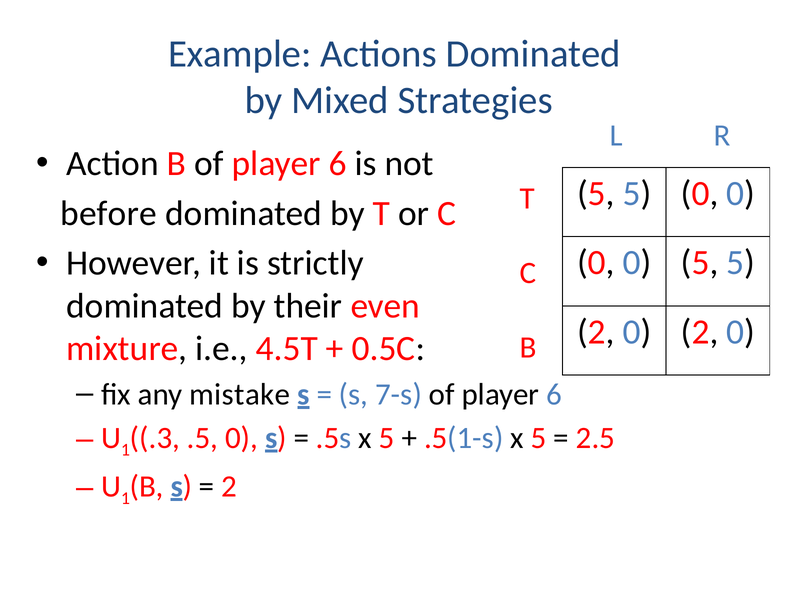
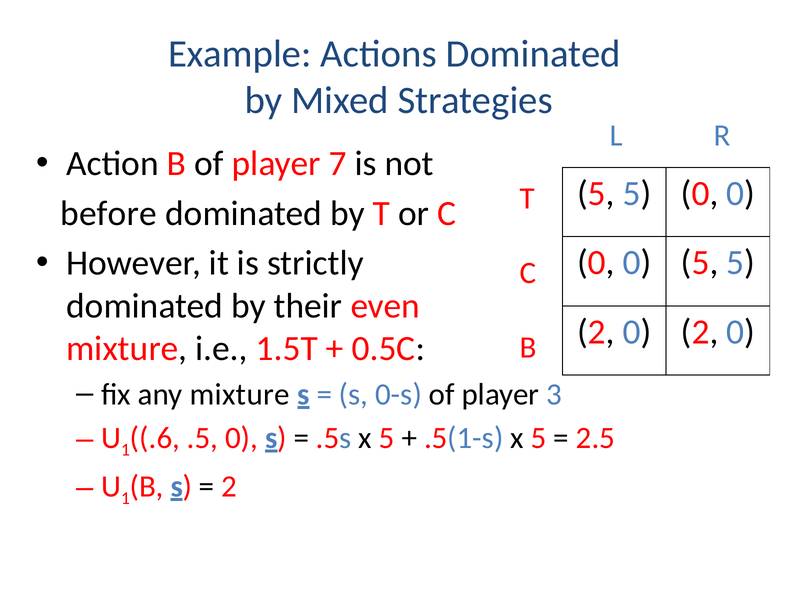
B of player 6: 6 -> 7 (338, 164)
4.5T: 4.5T -> 1.5T (287, 348)
any mistake: mistake -> mixture (240, 394)
7-s: 7-s -> 0-s (399, 394)
6: 6 -> 3 (554, 394)
.3: .3 -> .6 (155, 437)
